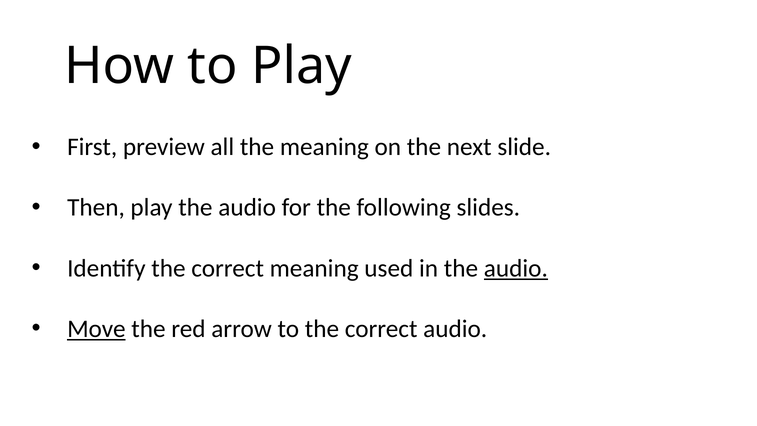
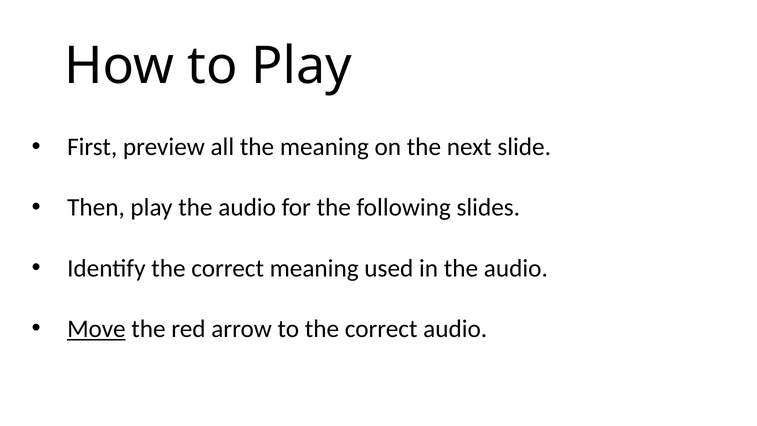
audio underline: present -> none (516, 268)
